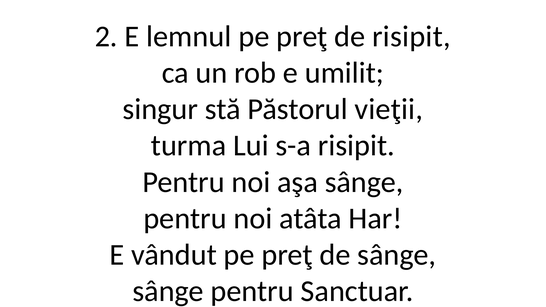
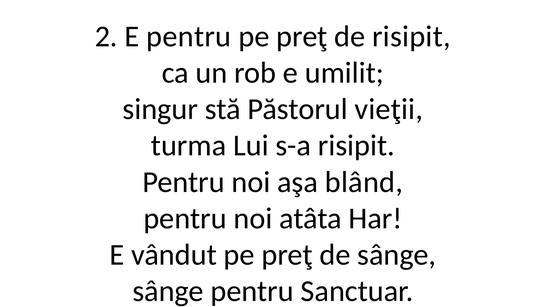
E lemnul: lemnul -> pentru (189, 37)
aşa sânge: sânge -> blând (364, 182)
